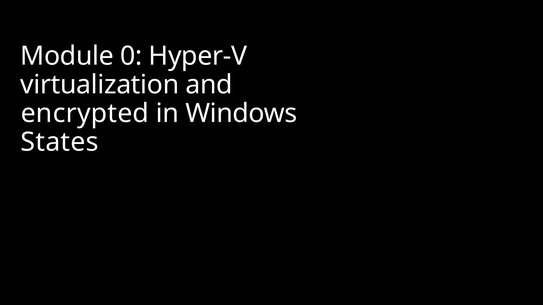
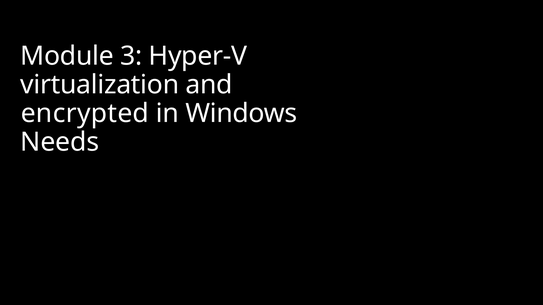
0: 0 -> 3 (131, 56)
States: States -> Needs (60, 142)
